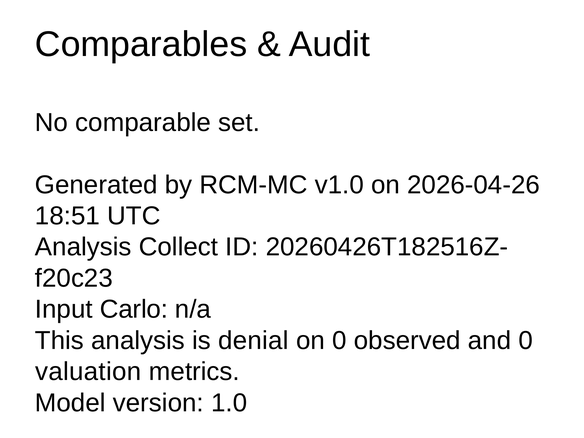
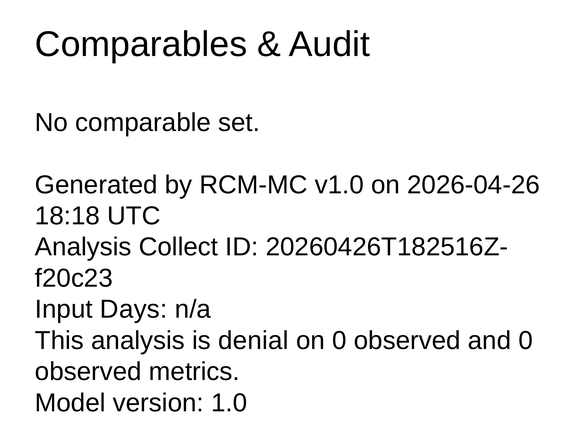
18:51: 18:51 -> 18:18 (67, 216)
Carlo: Carlo -> Days (134, 309)
valuation: valuation -> observed (88, 372)
